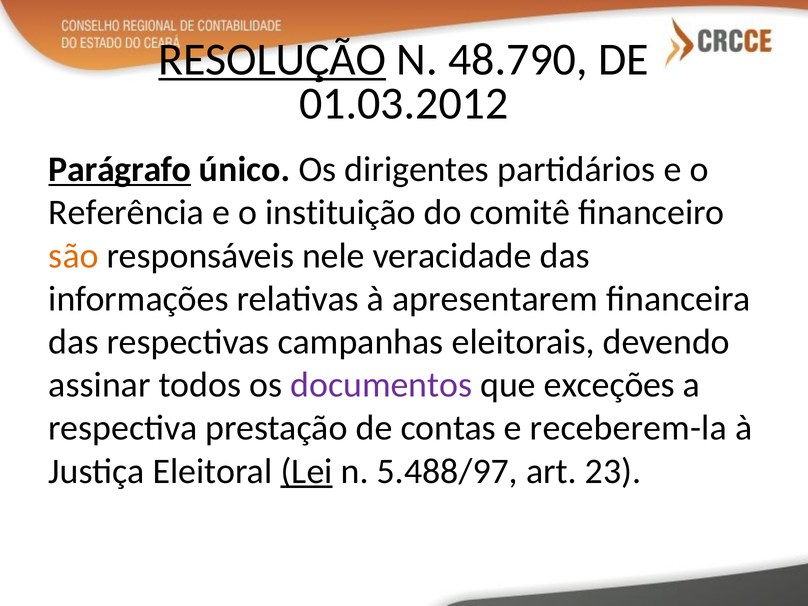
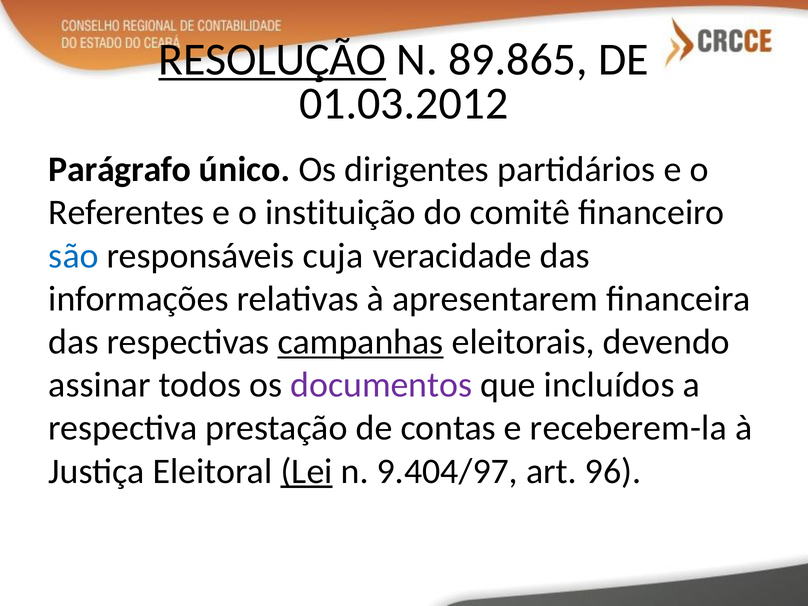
48.790: 48.790 -> 89.865 (518, 60)
Parágrafo underline: present -> none (120, 170)
Referência: Referência -> Referentes (126, 213)
são colour: orange -> blue (74, 256)
nele: nele -> cuja (333, 256)
campanhas underline: none -> present (361, 342)
exceções: exceções -> incluídos (609, 385)
5.488/97: 5.488/97 -> 9.404/97 (447, 471)
23: 23 -> 96 (613, 471)
